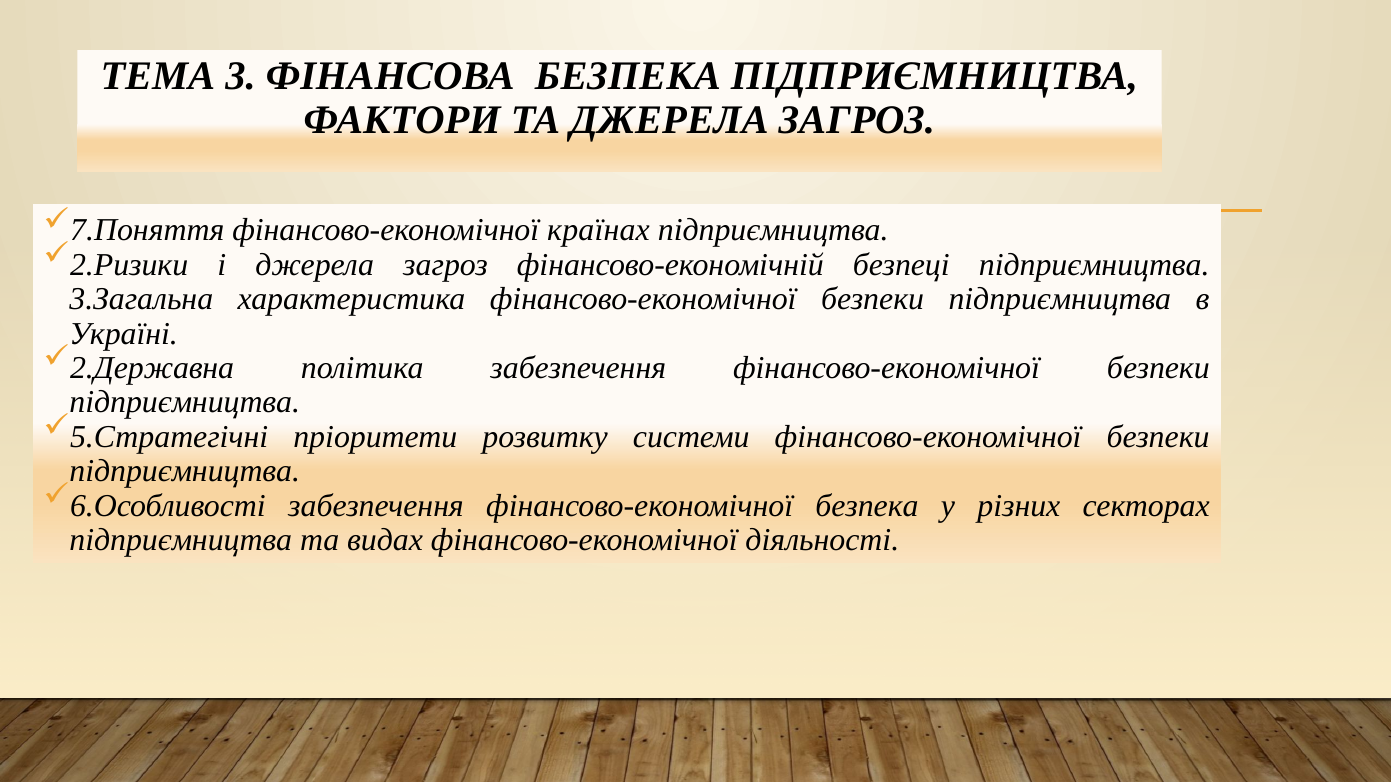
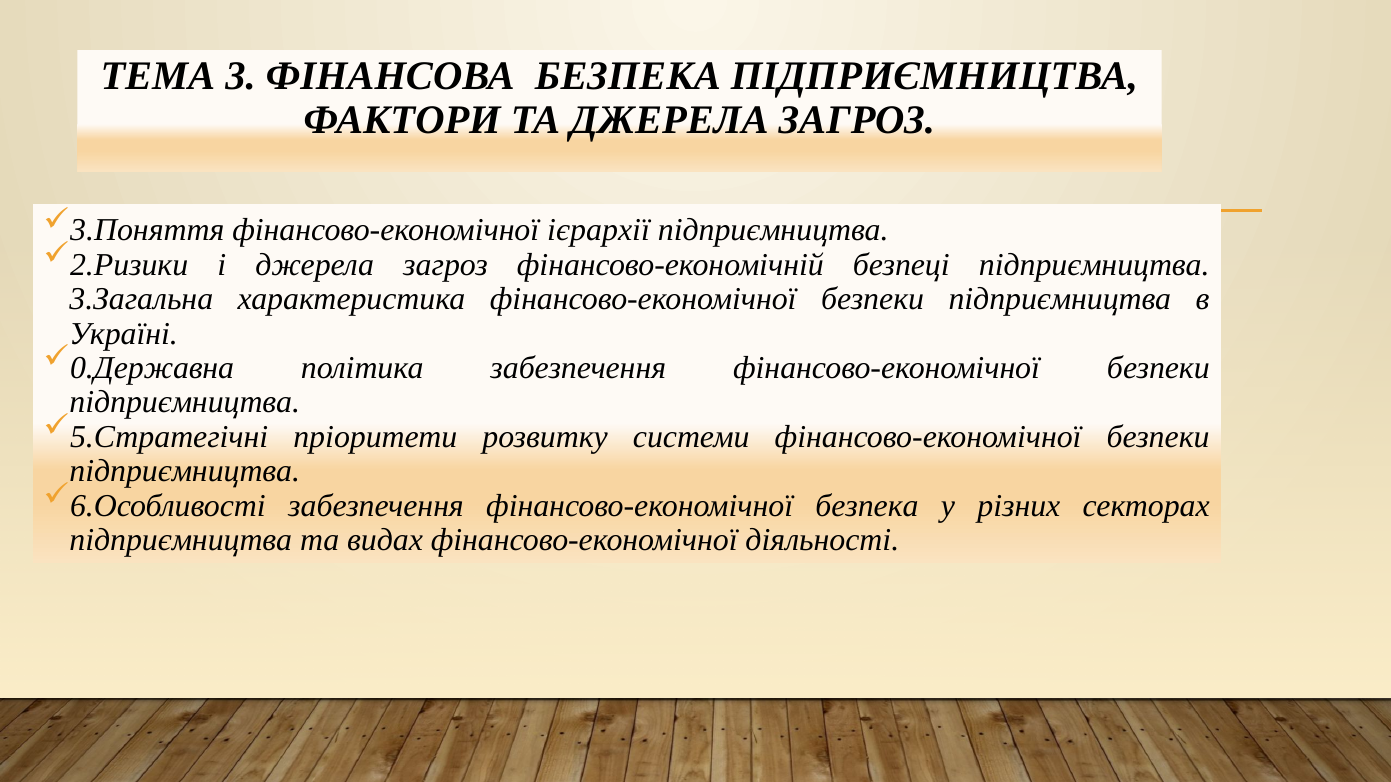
7.Поняття: 7.Поняття -> 3.Поняття (147, 231)
країнах: країнах -> ієрархії (599, 231)
2.Державна: 2.Державна -> 0.Державна (152, 368)
